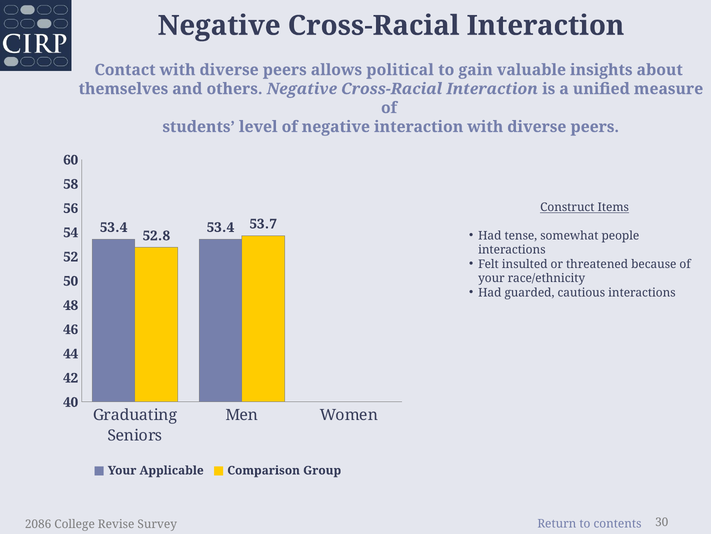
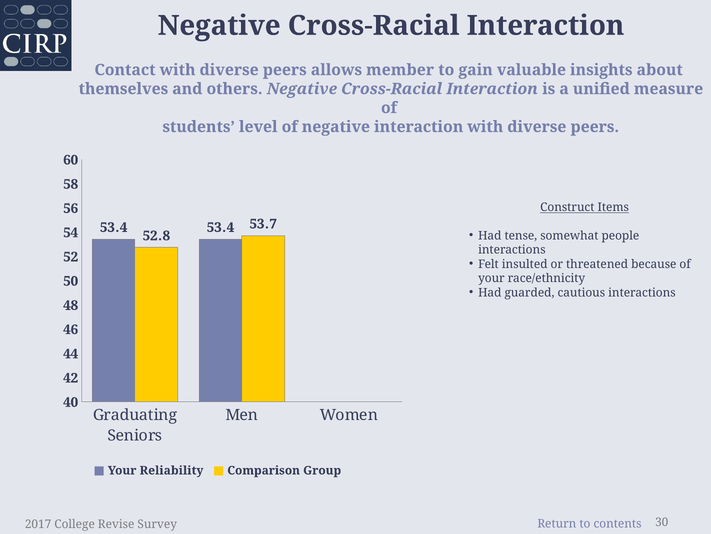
political: political -> member (400, 70)
Applicable: Applicable -> Reliability (172, 470)
2086: 2086 -> 2017 (38, 523)
